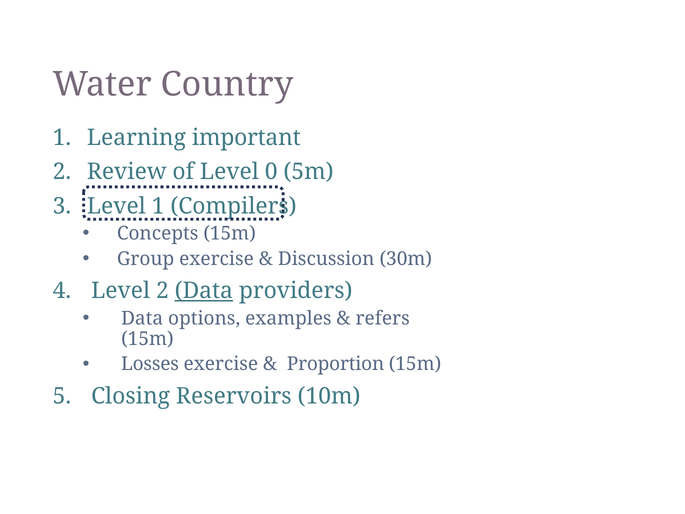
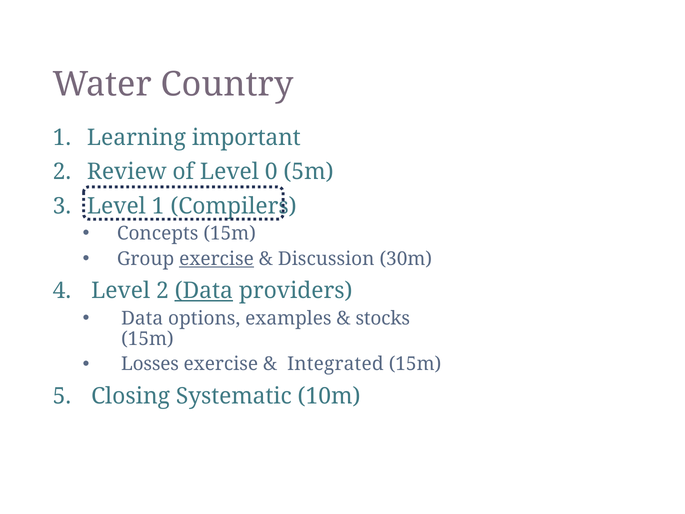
exercise underline: none -> present (217, 259)
refers: refers -> stocks (383, 318)
Proportion: Proportion -> Integrated (335, 364)
Reservoirs: Reservoirs -> Systematic (234, 396)
